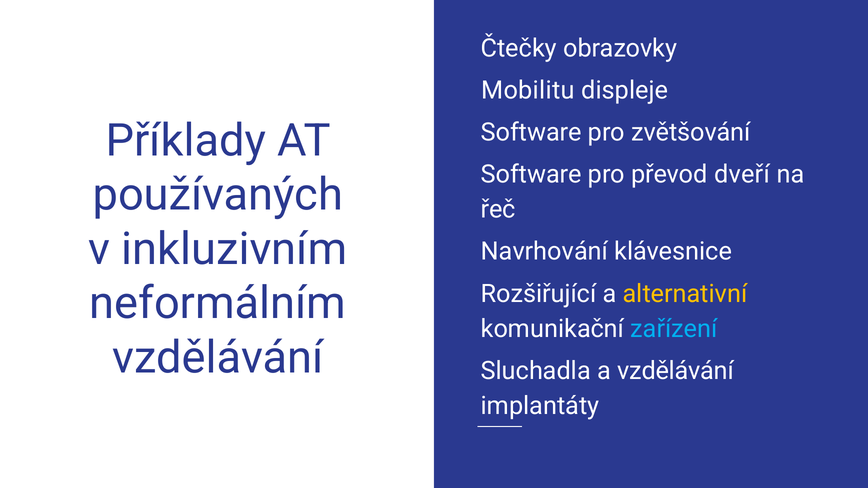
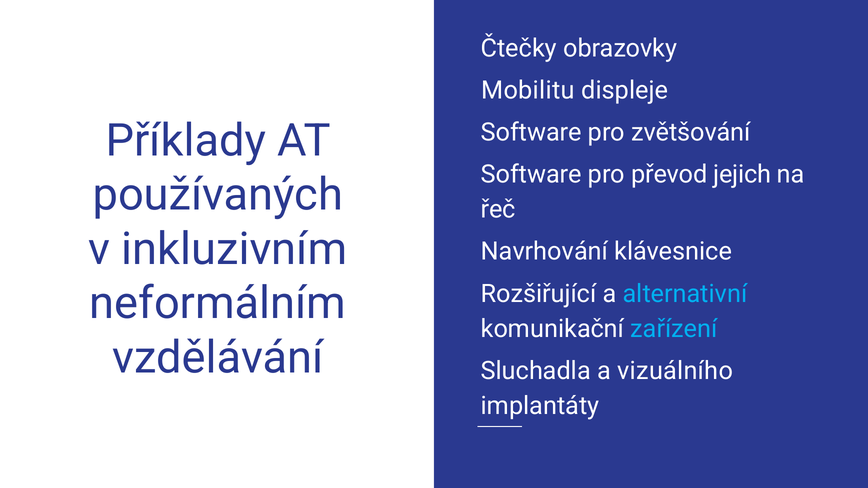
dveří: dveří -> jejich (742, 175)
alternativní colour: yellow -> light blue (685, 294)
a vzdělávání: vzdělávání -> vizuálního (675, 371)
